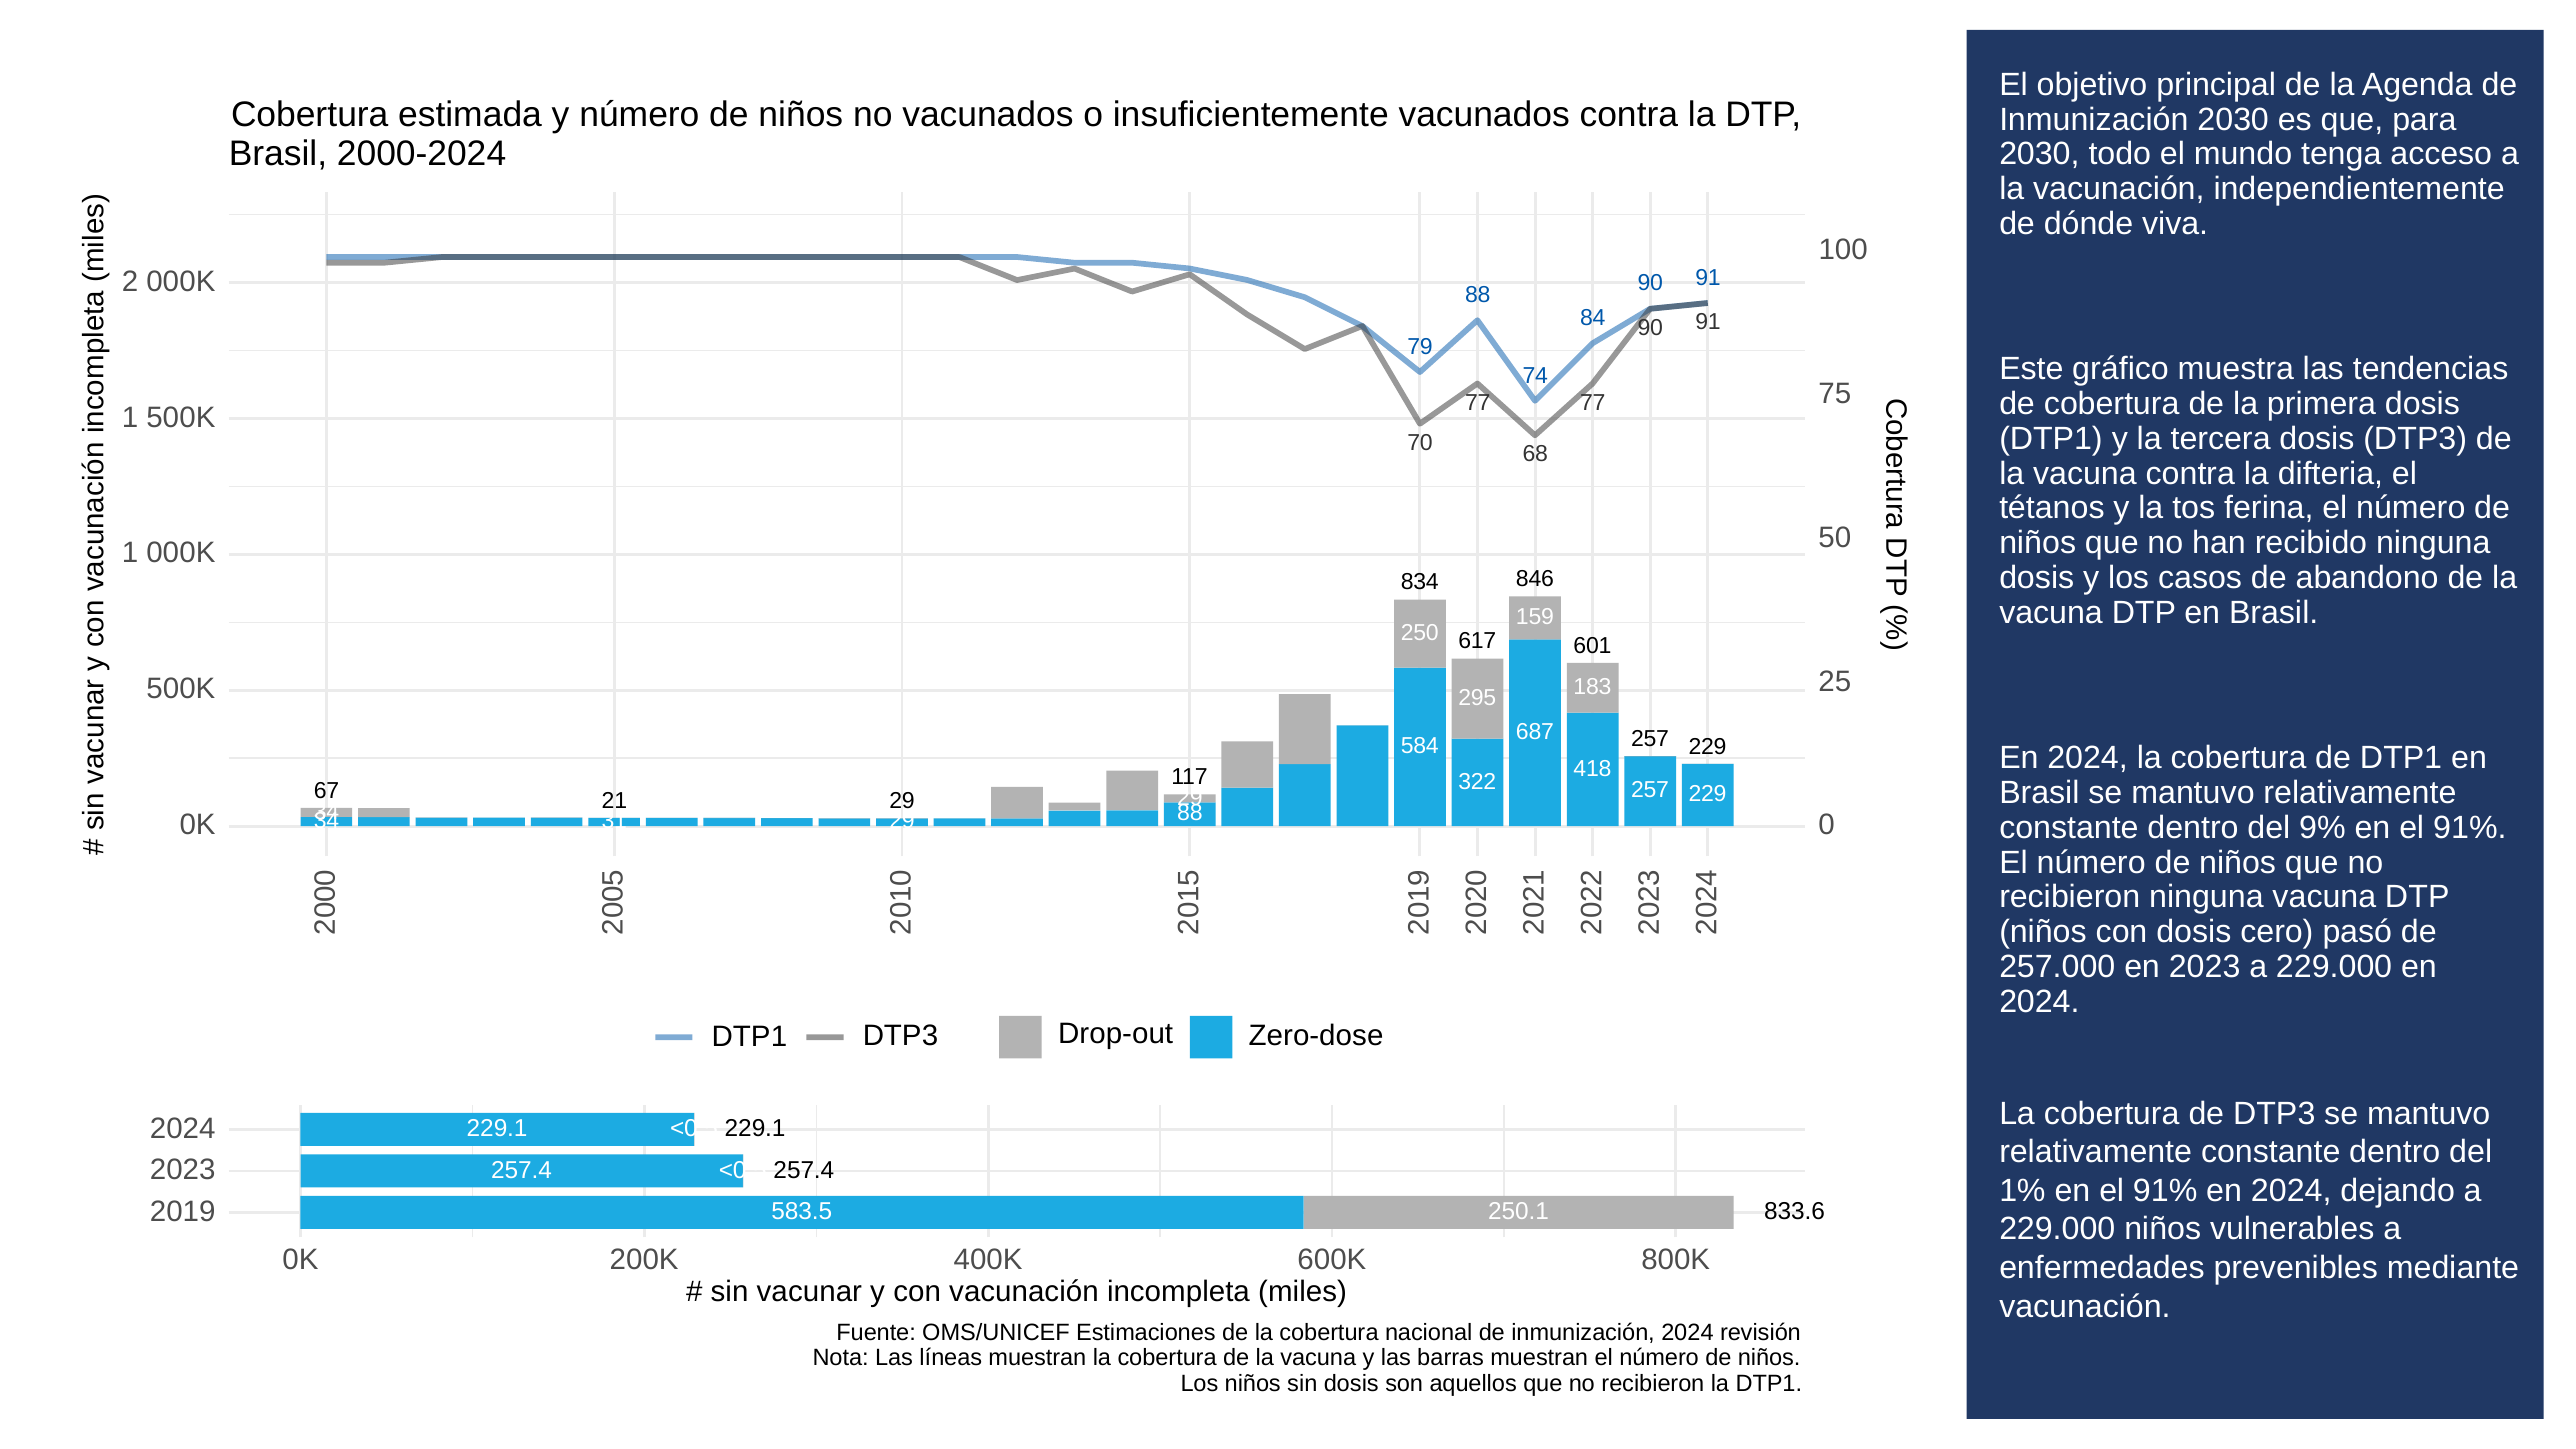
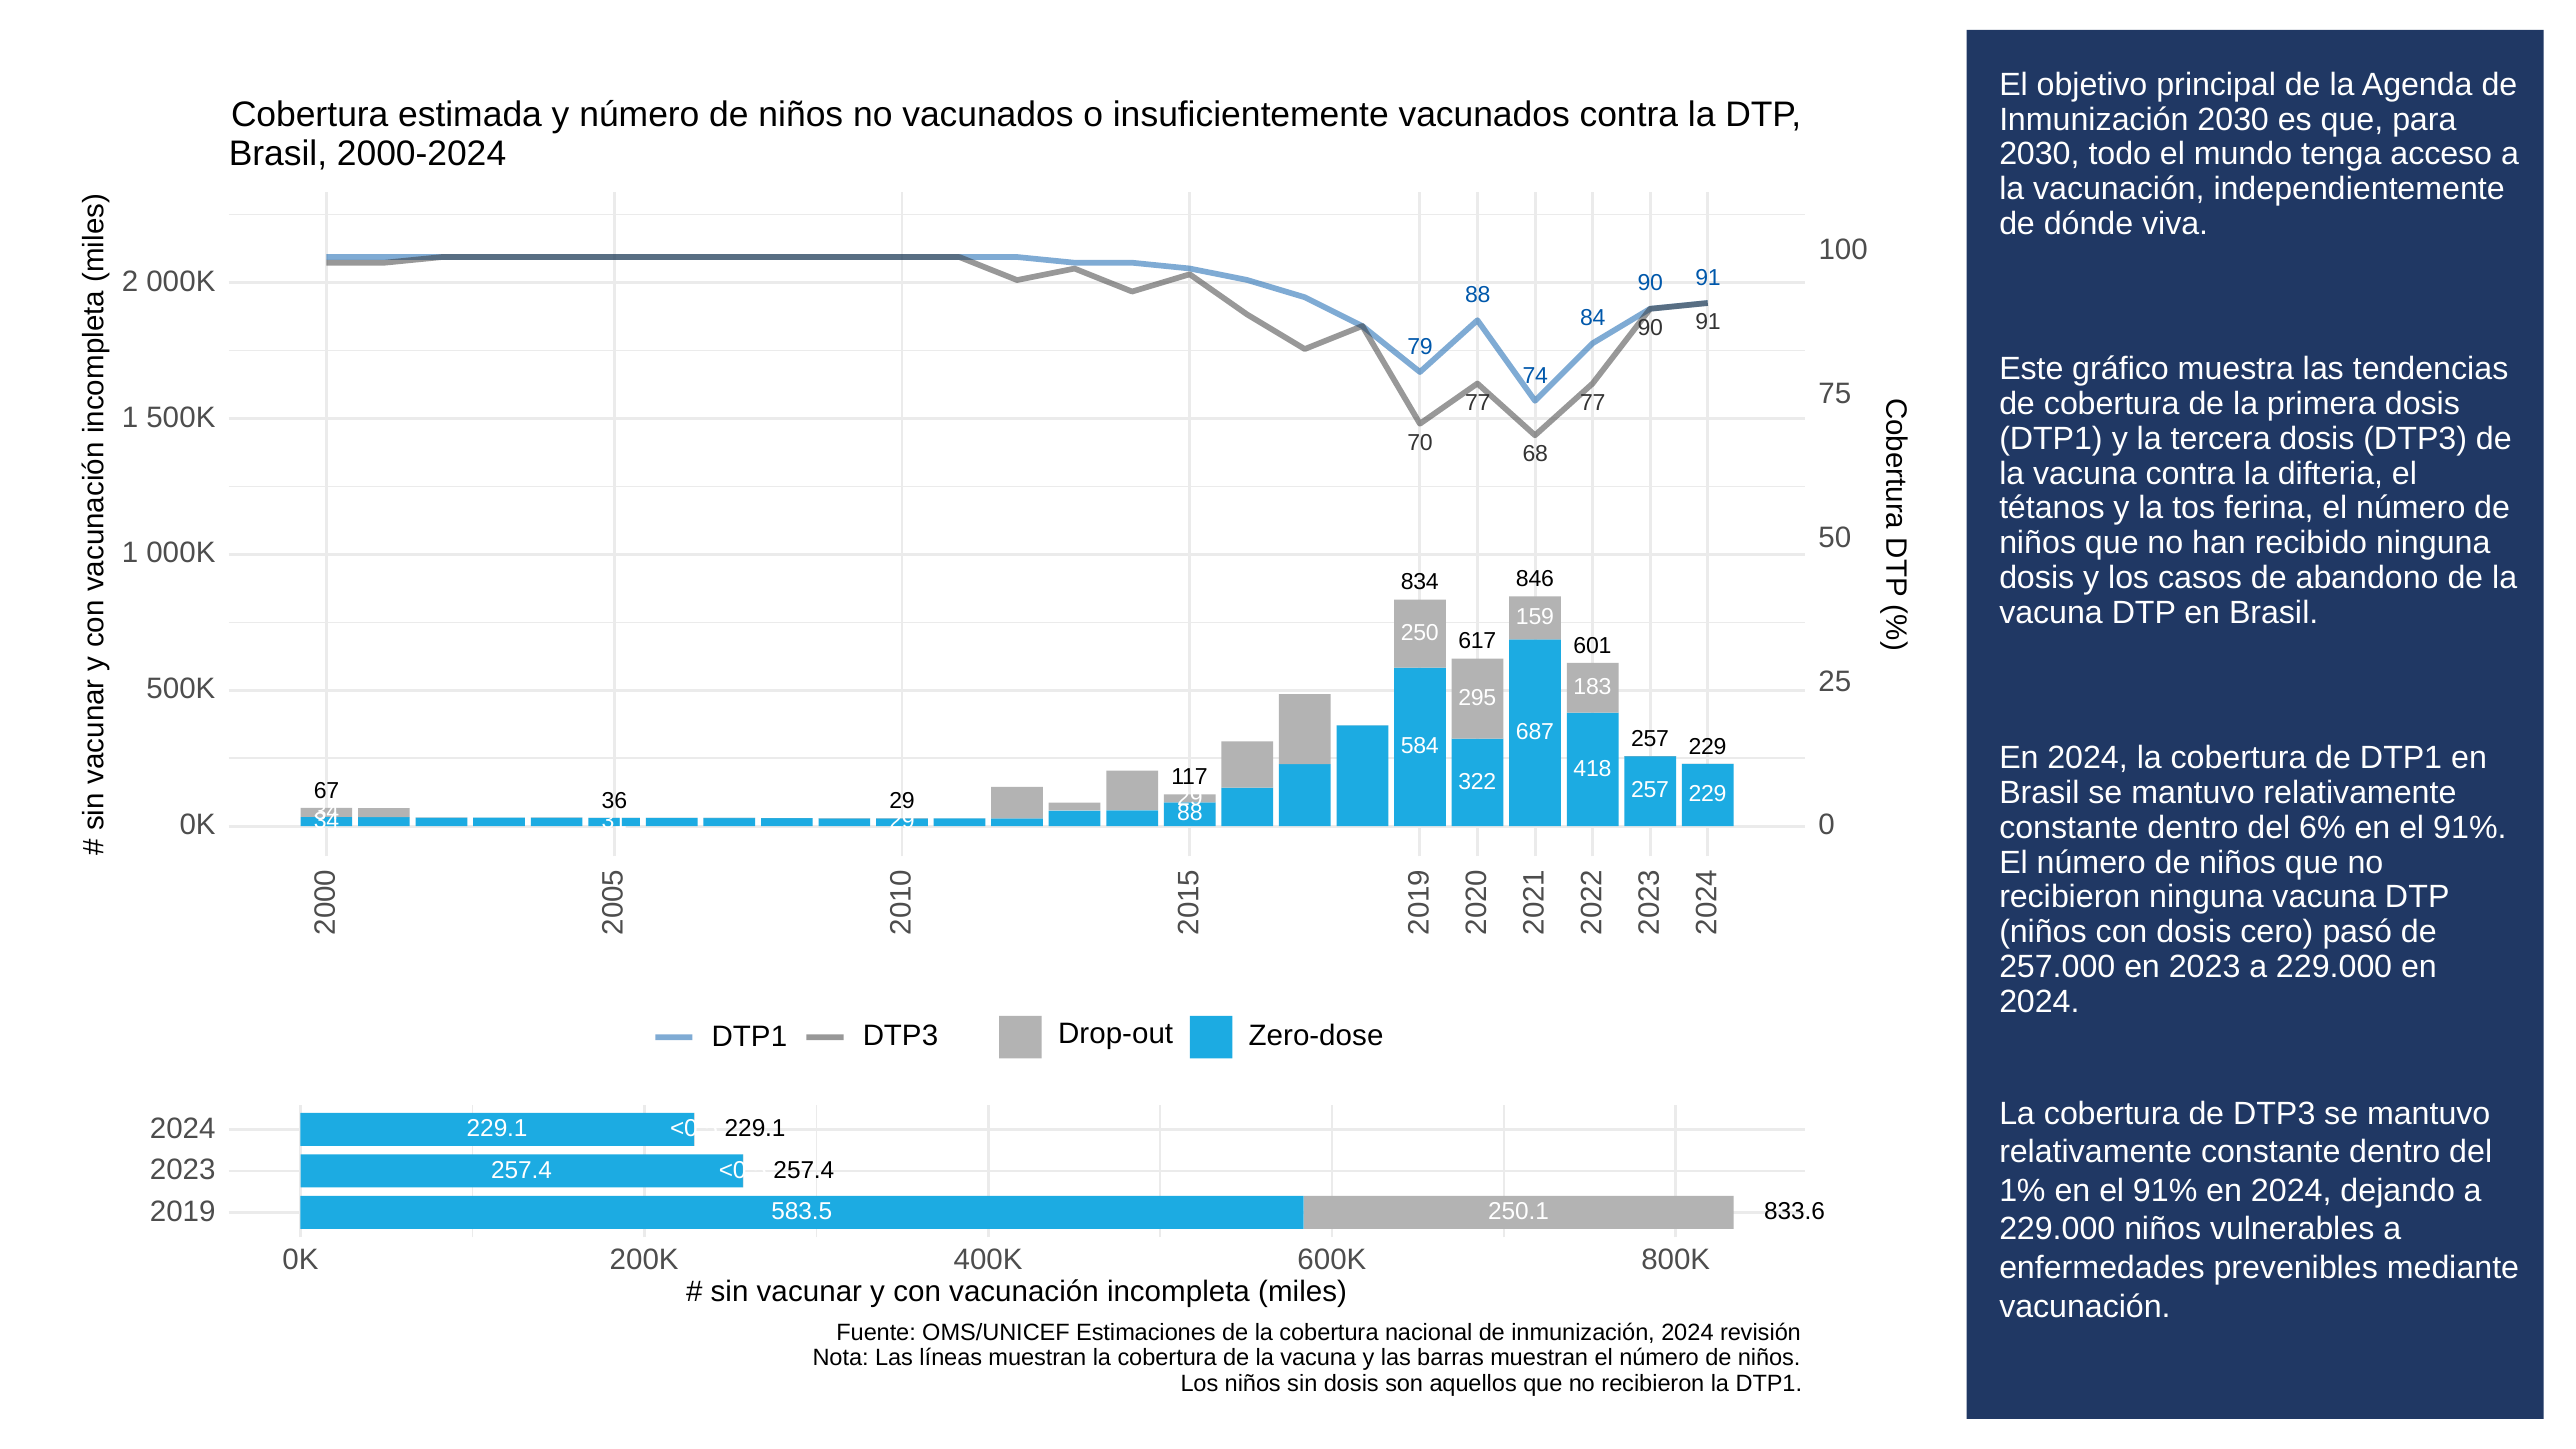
21: 21 -> 36 (614, 800)
9%: 9% -> 6% (2322, 828)
